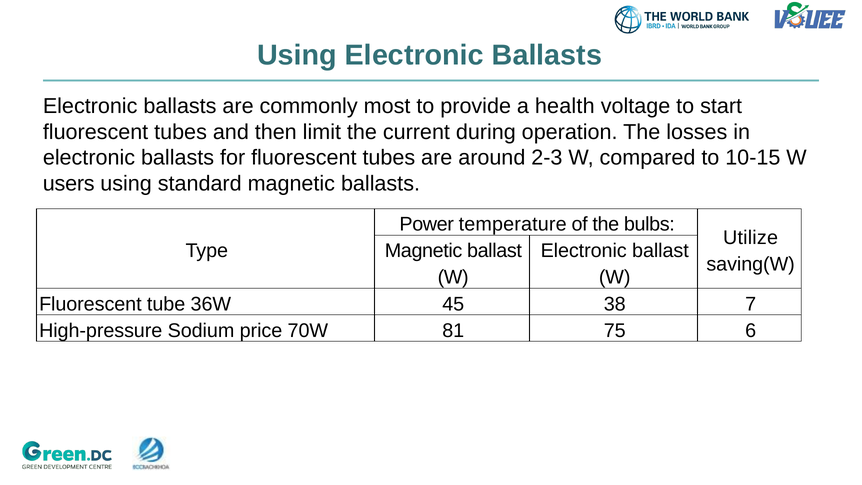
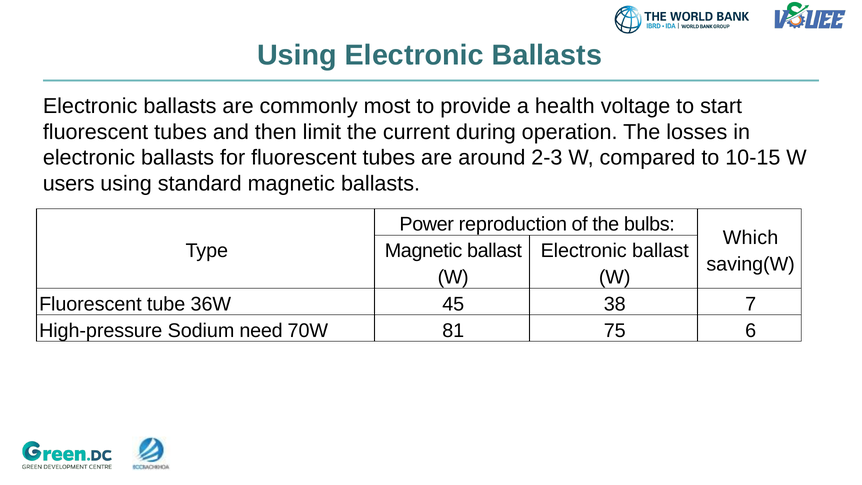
temperature: temperature -> reproduction (513, 224)
Utilize: Utilize -> Which (751, 238)
price: price -> need (261, 330)
